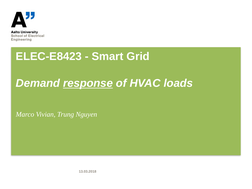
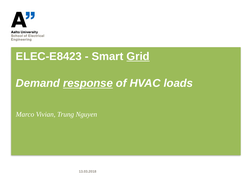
Grid underline: none -> present (138, 56)
